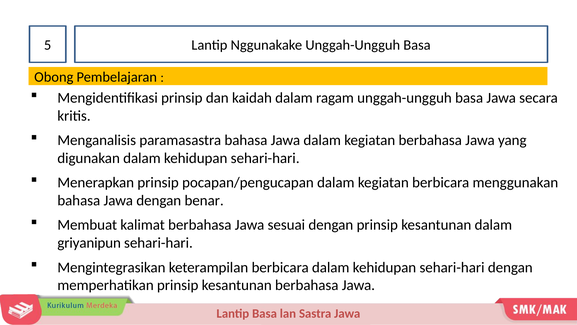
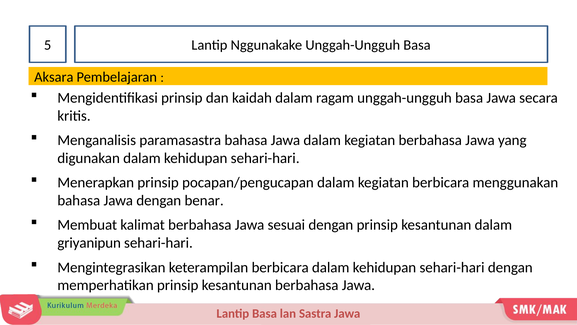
Obong: Obong -> Aksara (54, 77)
